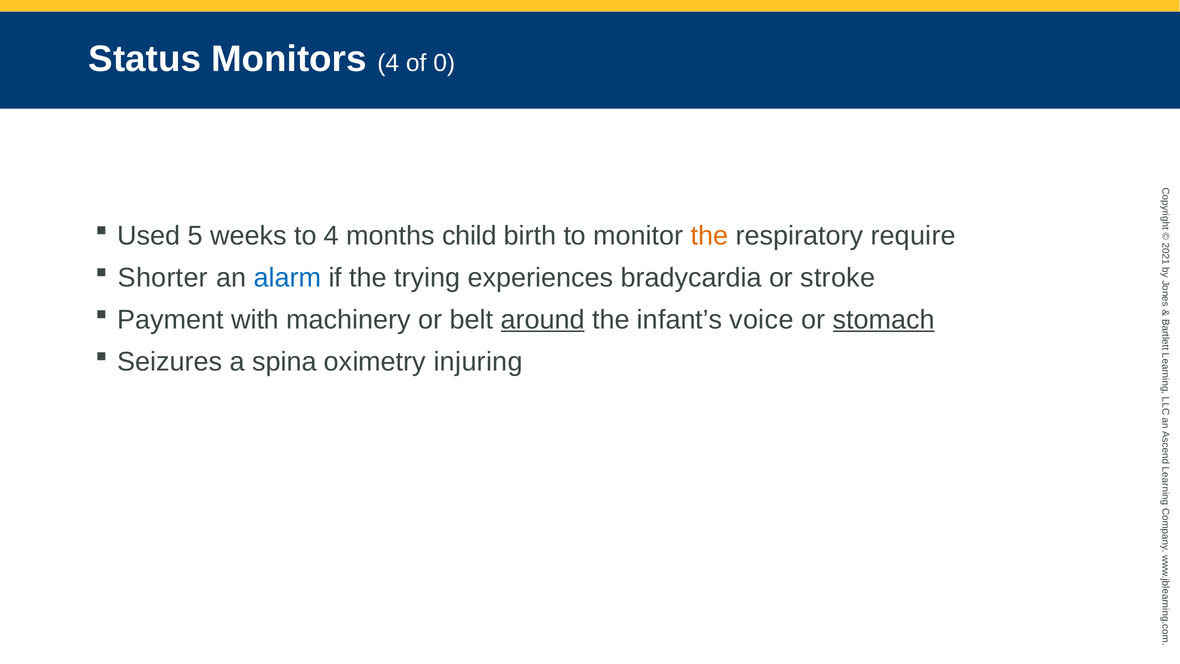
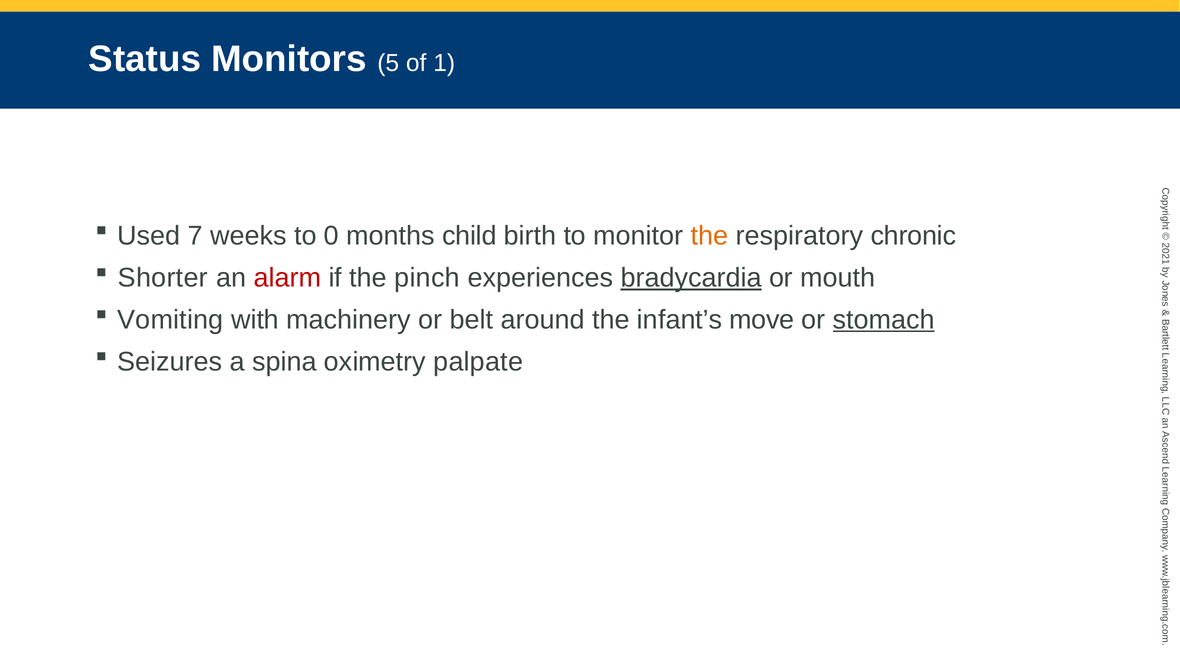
Monitors 4: 4 -> 5 (388, 63)
of 0: 0 -> 1 (444, 63)
5: 5 -> 7 (195, 236)
to 4: 4 -> 0 (331, 236)
require: require -> chronic (913, 236)
alarm colour: blue -> red (287, 278)
trying: trying -> pinch (427, 278)
bradycardia underline: none -> present (691, 278)
stroke: stroke -> mouth (838, 278)
Payment: Payment -> Vomiting (170, 320)
around underline: present -> none (543, 320)
voice: voice -> move (762, 320)
injuring: injuring -> palpate (478, 362)
